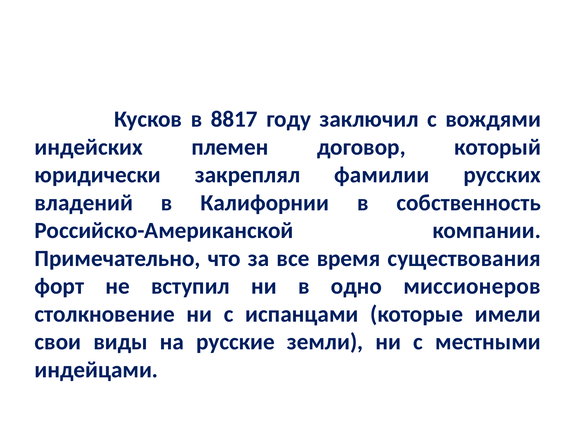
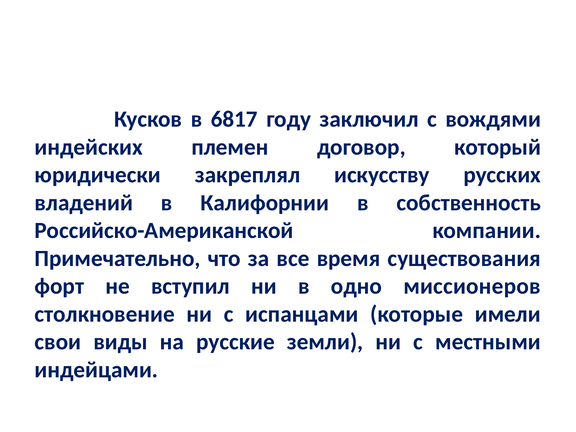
8817: 8817 -> 6817 (234, 119)
фамилии: фамилии -> искусству (382, 175)
